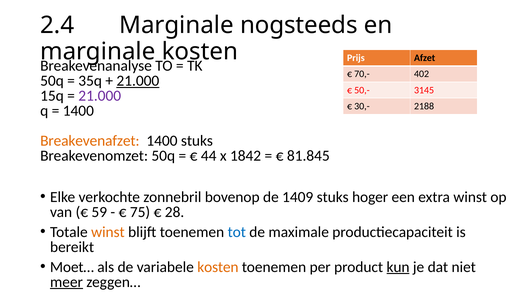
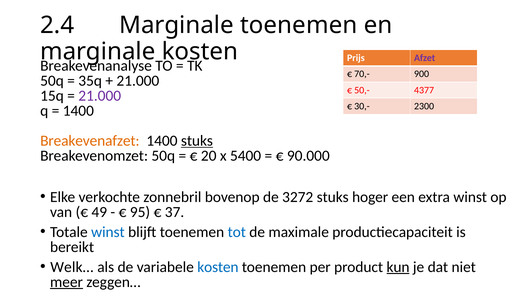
Marginale nogsteeds: nogsteeds -> toenemen (299, 25)
Afzet colour: black -> purple (425, 58)
402: 402 -> 900 (422, 74)
21.000 underline: present -> none (138, 81)
3145: 3145 -> 4377 (424, 90)
2188: 2188 -> 2300 (424, 106)
stuks underline: none -> present (197, 140)
44: 44 -> 20 (209, 155)
1842: 1842 -> 5400 (246, 155)
81.845: 81.845 -> 90.000 (308, 155)
1409: 1409 -> 3272 (298, 197)
59: 59 -> 49 (99, 212)
75: 75 -> 95 (140, 212)
28: 28 -> 37 (175, 212)
winst colour: orange -> blue (108, 232)
Moet…: Moet… -> Welk… (72, 266)
kosten colour: orange -> blue (218, 266)
